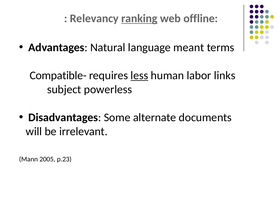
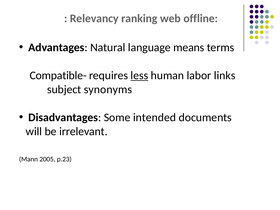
ranking underline: present -> none (139, 19)
meant: meant -> means (189, 47)
powerless: powerless -> synonyms (108, 89)
alternate: alternate -> intended (155, 117)
